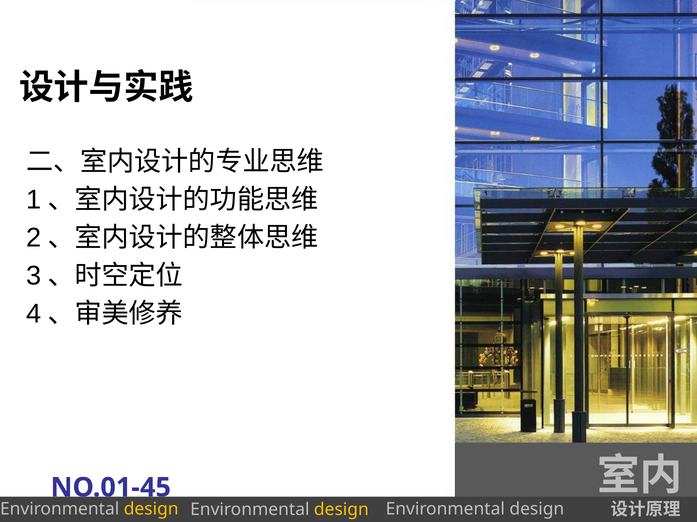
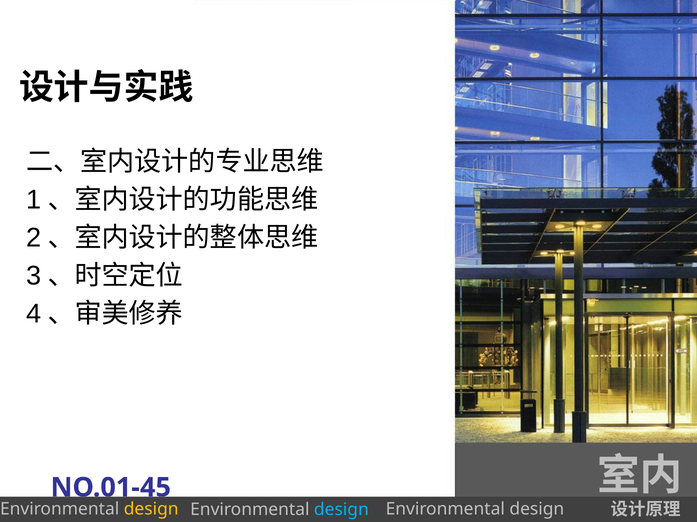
design colour: yellow -> light blue (341, 510)
